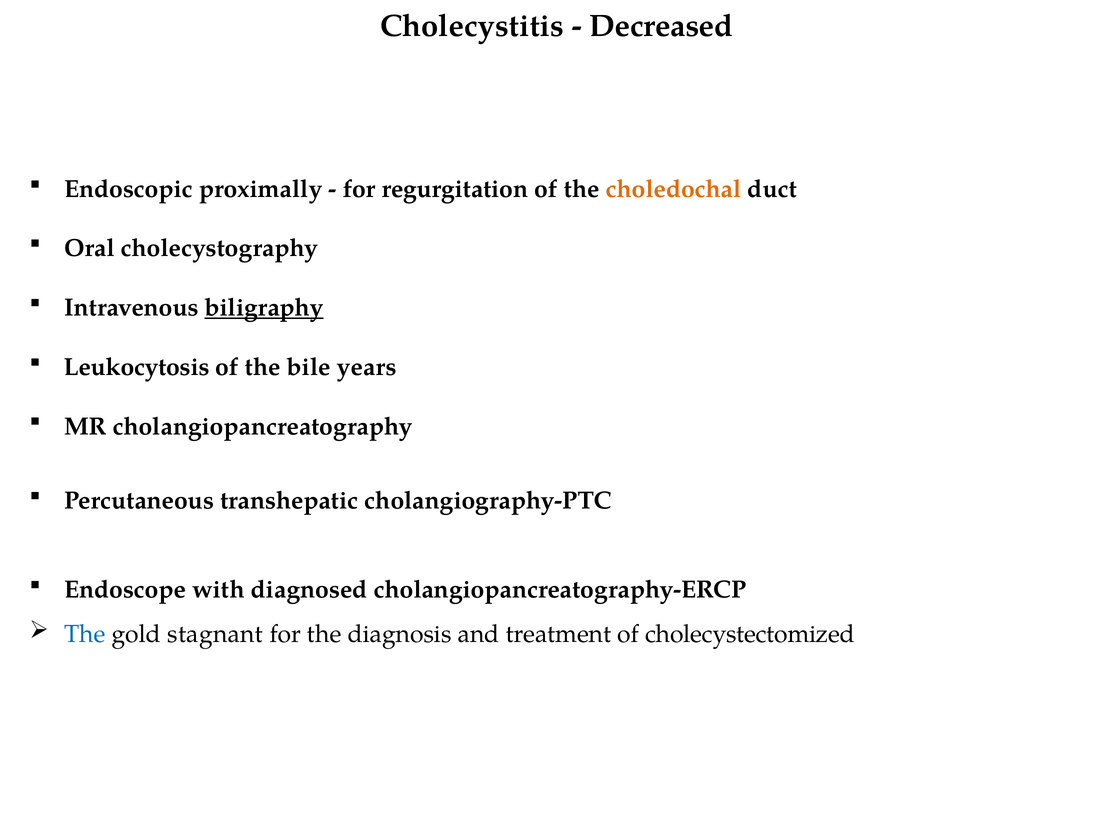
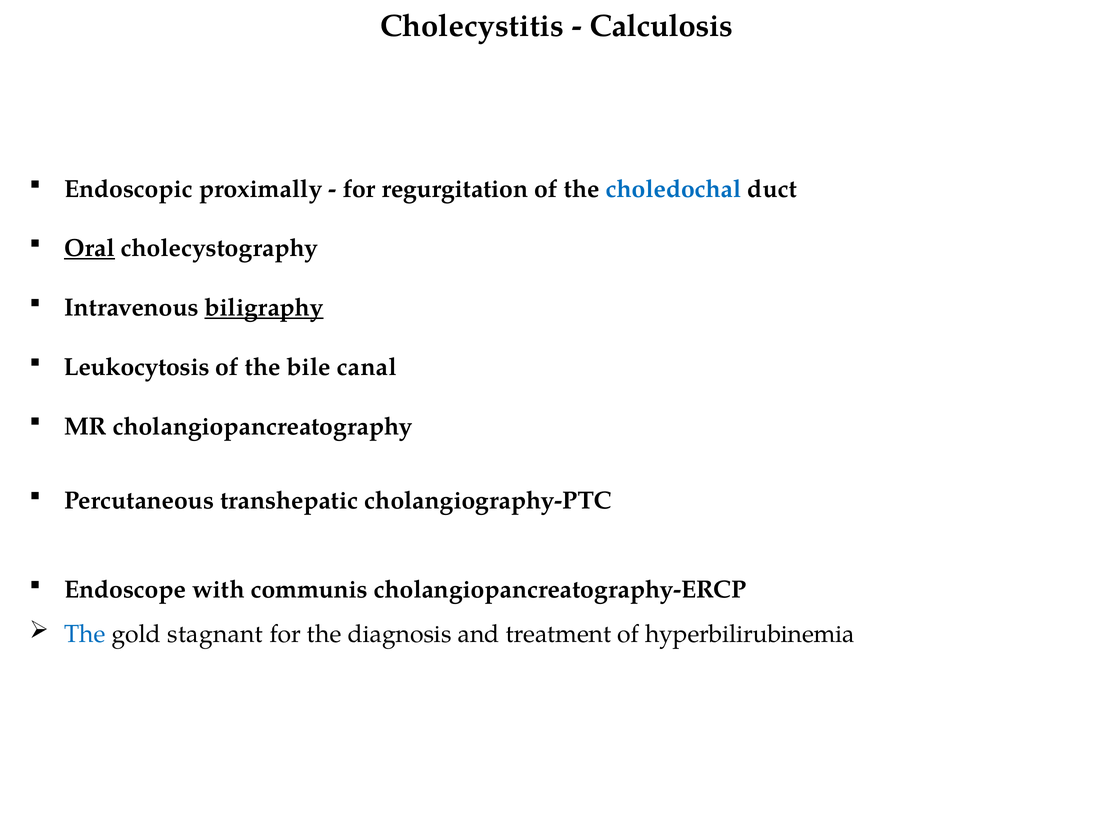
Decreased: Decreased -> Calculosis (661, 26)
choledochal colour: orange -> blue (674, 189)
Oral underline: none -> present (90, 248)
years: years -> canal (367, 367)
diagnosed: diagnosed -> communis (309, 589)
cholecystectomized: cholecystectomized -> hyperbilirubinemia (750, 634)
